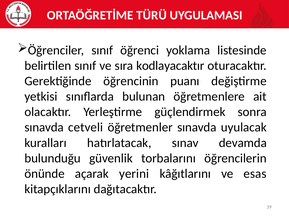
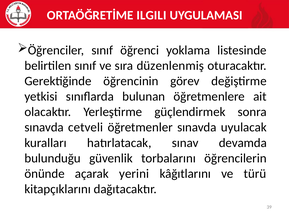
TÜRÜ: TÜRÜ -> ILGILI (152, 15)
kodlayacaktır: kodlayacaktır -> düzenlenmiş (170, 66)
puanı: puanı -> görev (185, 81)
esas: esas -> türü (255, 173)
